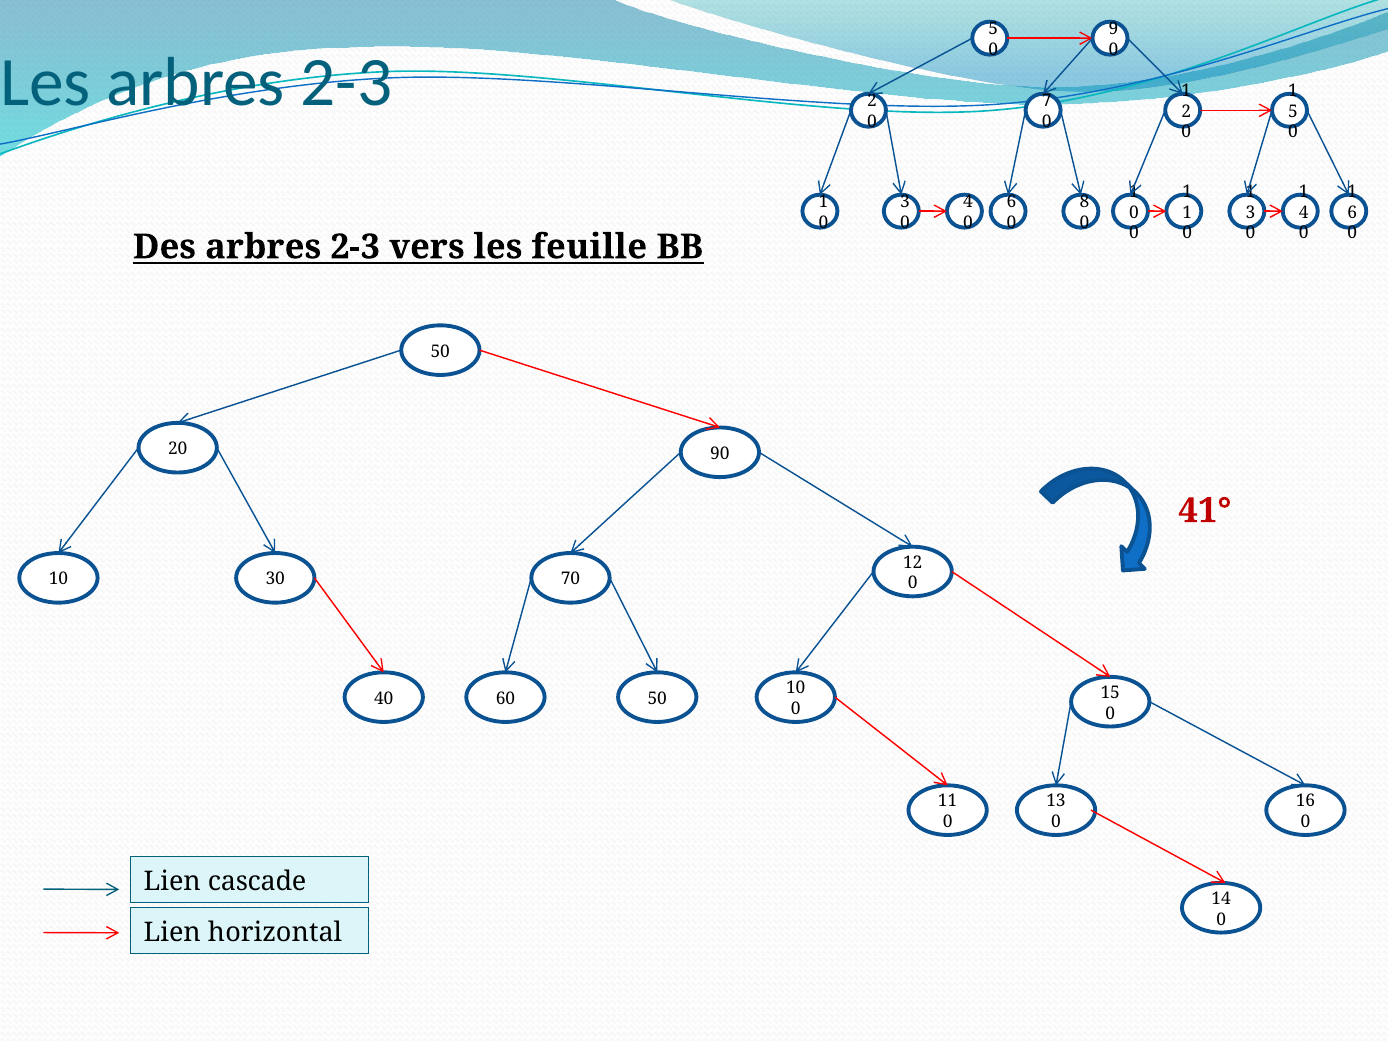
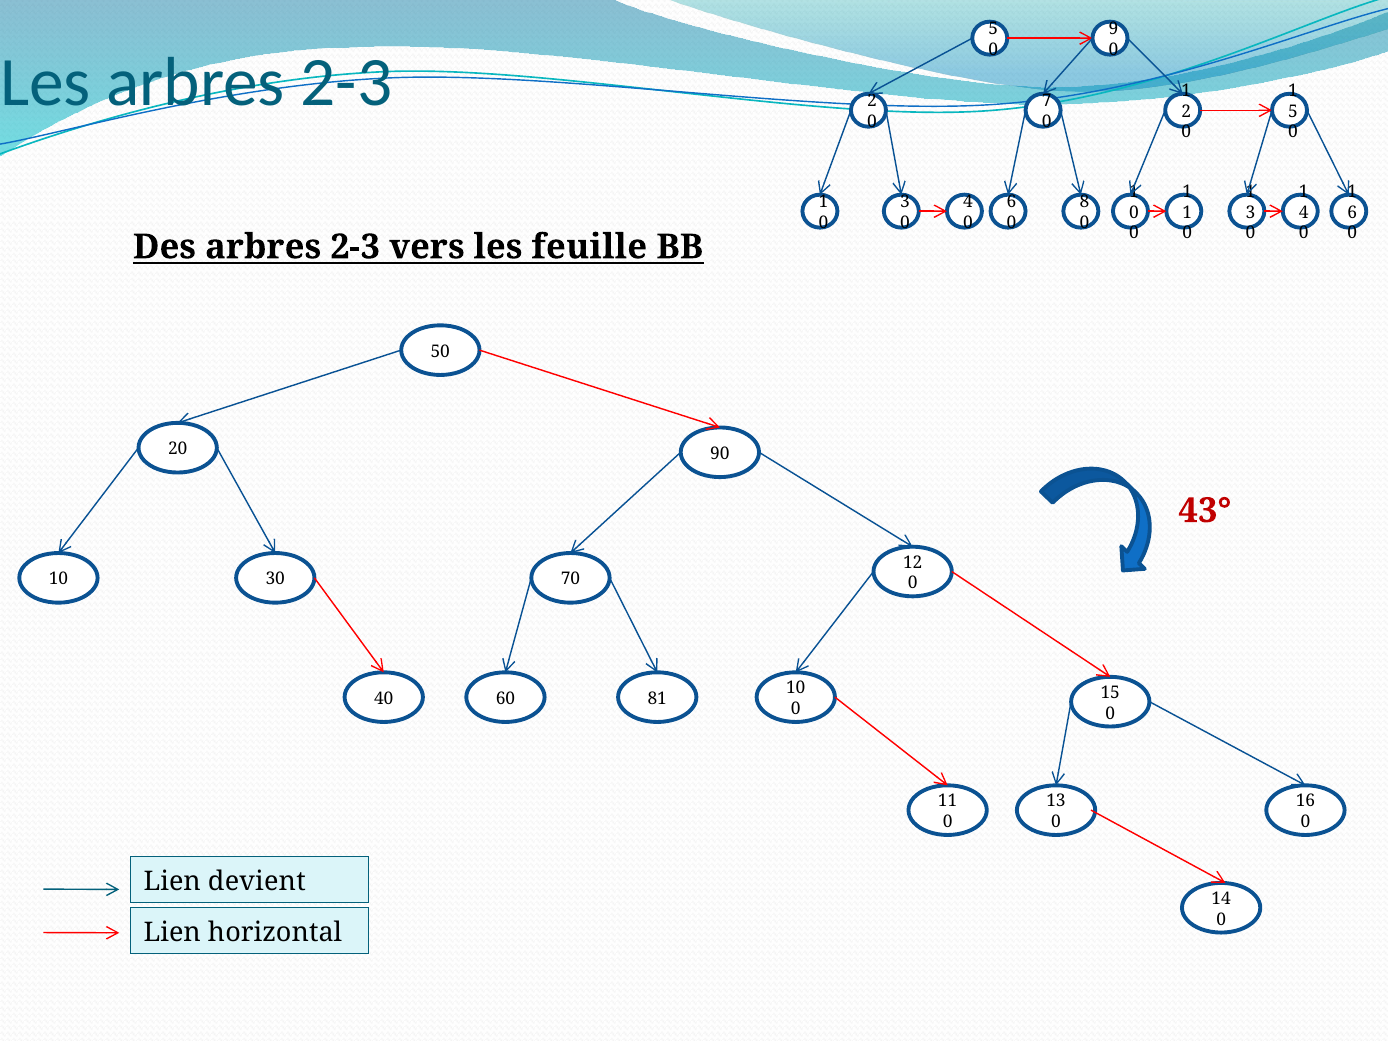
41°: 41° -> 43° (1205, 511)
60 50: 50 -> 81 (657, 698)
cascade: cascade -> devient (257, 882)
